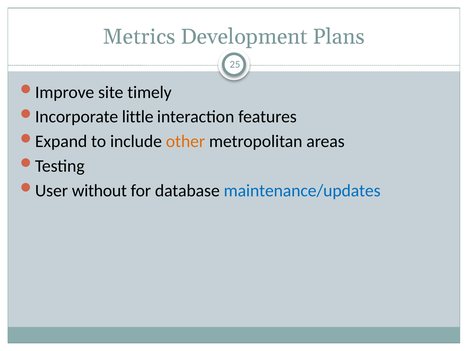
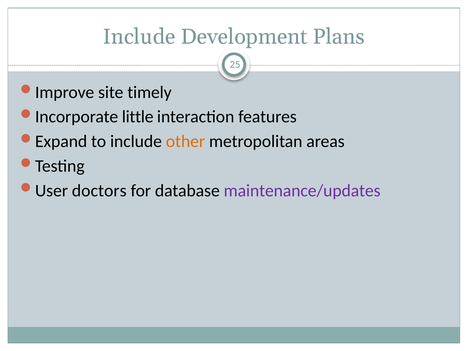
Metrics: Metrics -> Include (139, 37)
without: without -> doctors (99, 191)
maintenance/updates colour: blue -> purple (302, 191)
